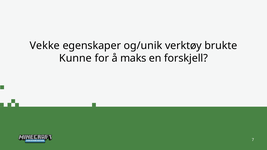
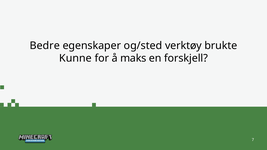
Vekke: Vekke -> Bedre (45, 46)
og/unik: og/unik -> og/sted (143, 46)
